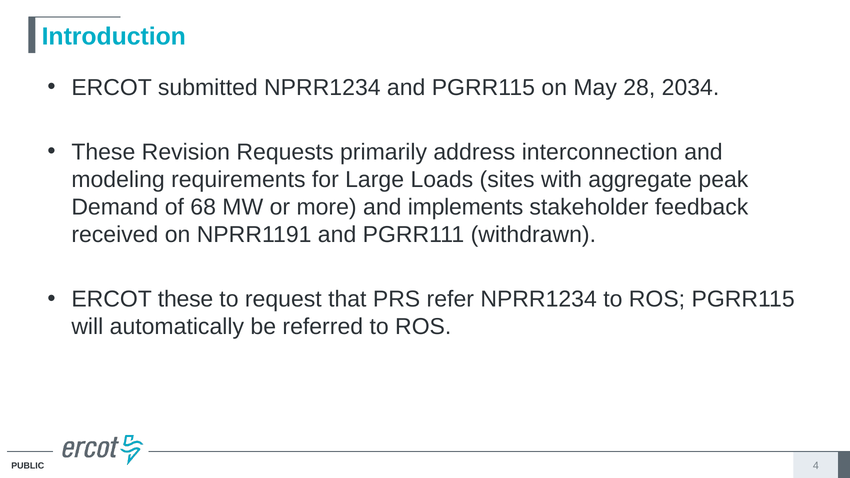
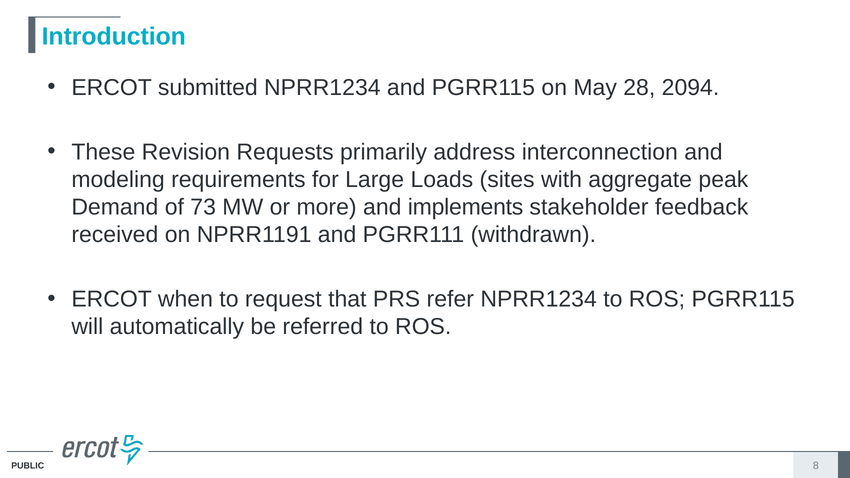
2034: 2034 -> 2094 (690, 88)
68: 68 -> 73 (203, 207)
ERCOT these: these -> when (185, 299)
4: 4 -> 8 (816, 466)
